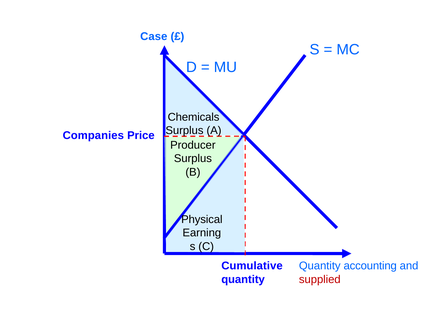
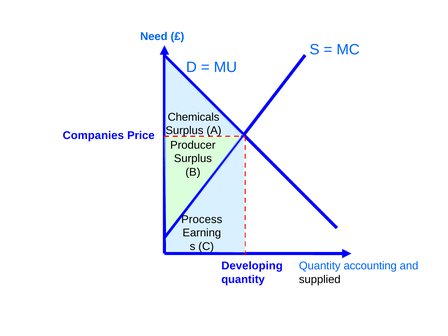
Case: Case -> Need (154, 37)
Physical: Physical -> Process (202, 219)
Cumulative: Cumulative -> Developing (252, 266)
supplied colour: red -> black (320, 279)
